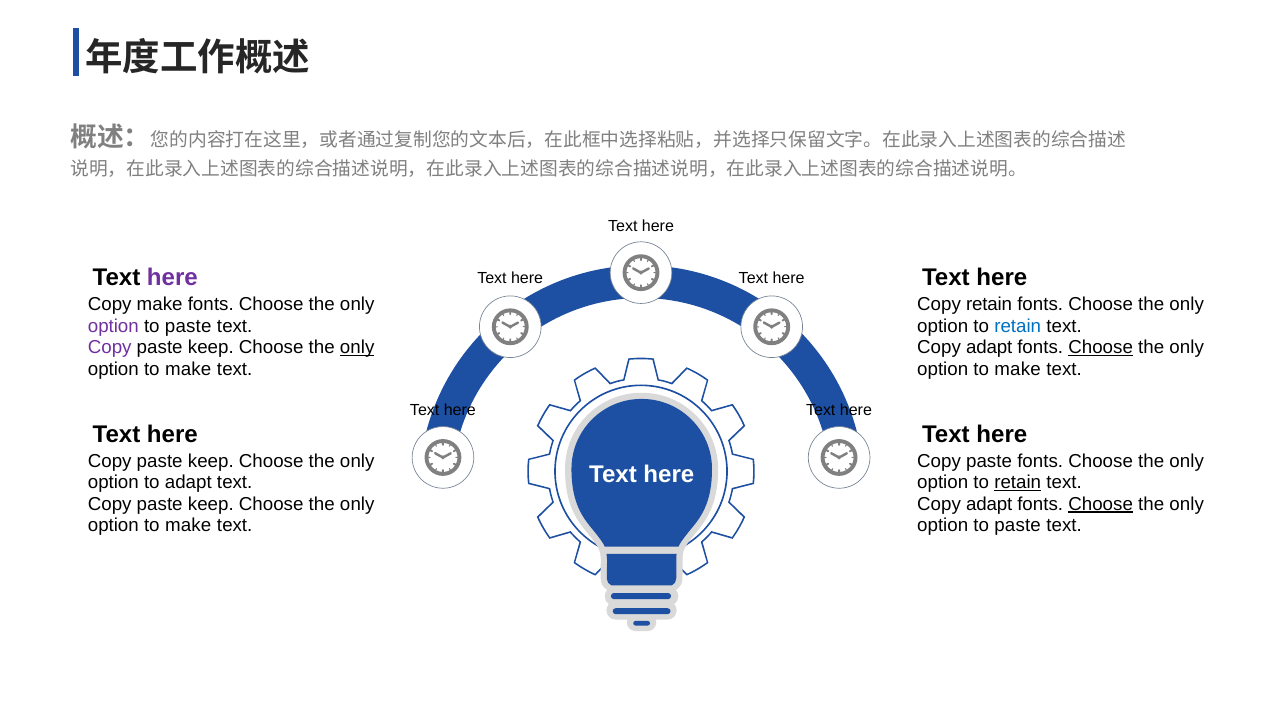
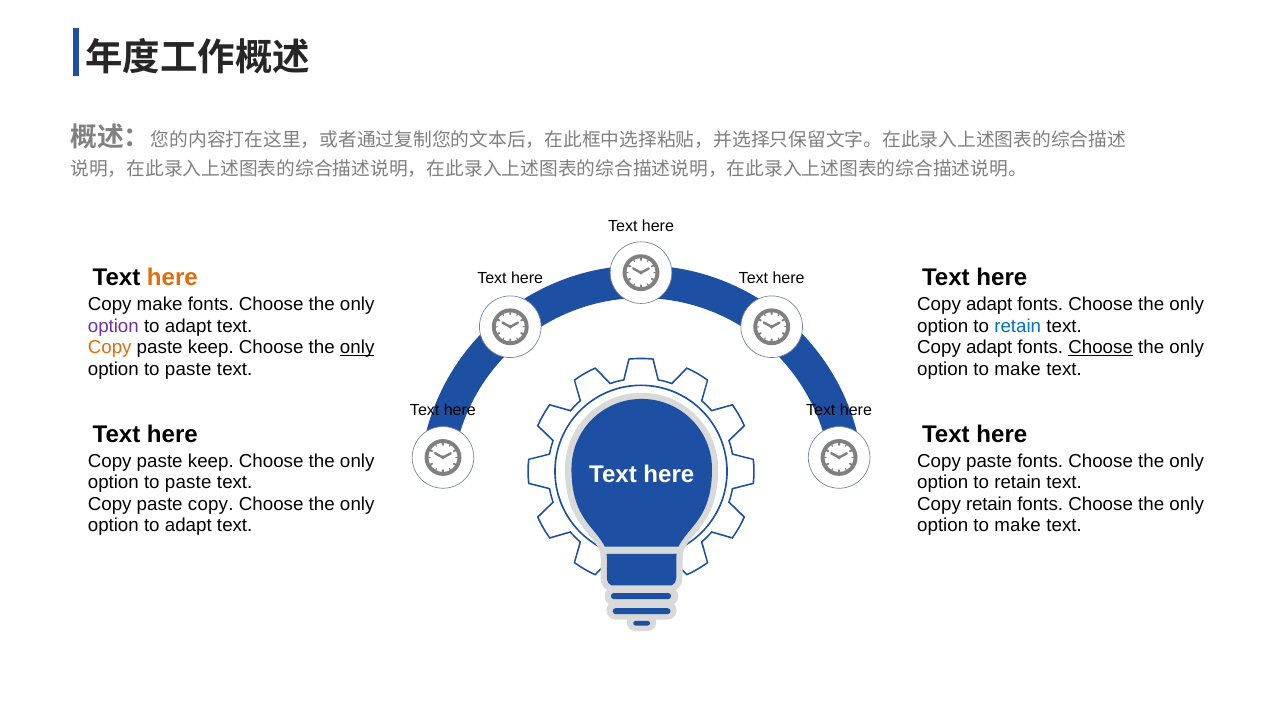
here colour: purple -> orange (172, 278)
retain: retain -> adapt (989, 305)
paste: paste -> adapt (188, 326)
Copy colour: purple -> orange (110, 348)
make: make -> paste (188, 369)
adapt: adapt -> paste (188, 483)
retain underline: present -> none (1018, 483)
keep: keep -> copy (211, 504)
adapt: adapt -> retain (989, 504)
Choose underline: present -> none (1101, 504)
make: make -> adapt (188, 526)
paste: paste -> make (1018, 526)
